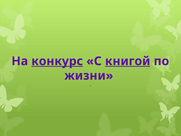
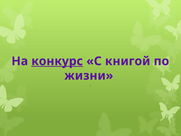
книгой underline: present -> none (128, 61)
